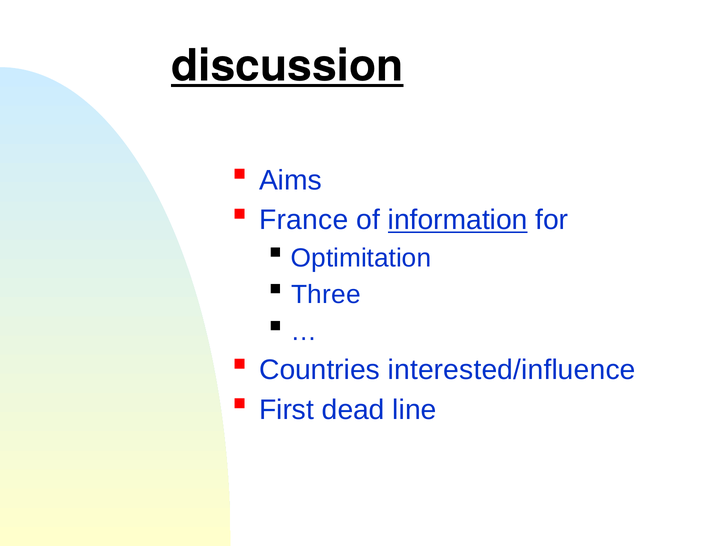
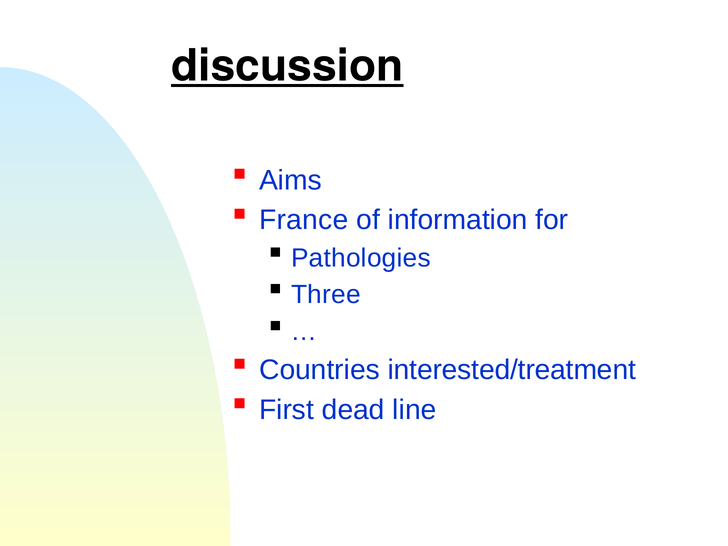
information underline: present -> none (458, 220)
Optimitation: Optimitation -> Pathologies (361, 258)
interested/influence: interested/influence -> interested/treatment (512, 370)
